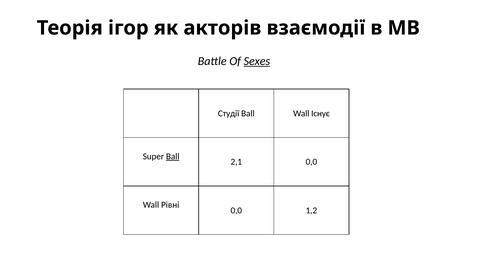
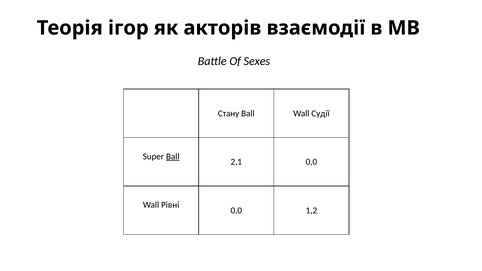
Sexes underline: present -> none (257, 61)
Студії: Студії -> Стану (229, 113)
Існує: Існує -> Судії (321, 113)
